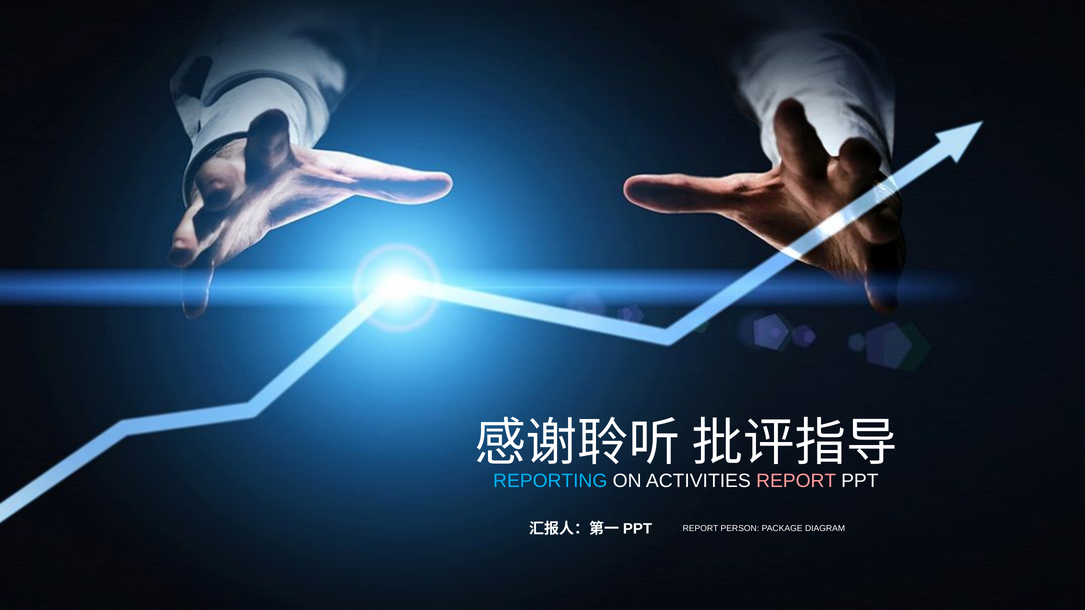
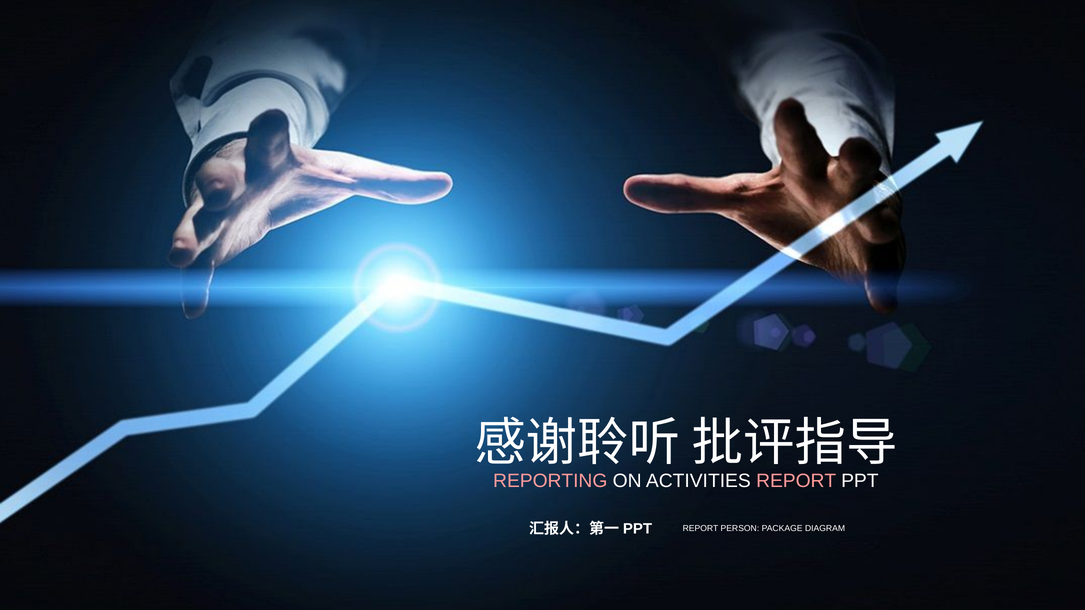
REPORTING colour: light blue -> pink (550, 481)
